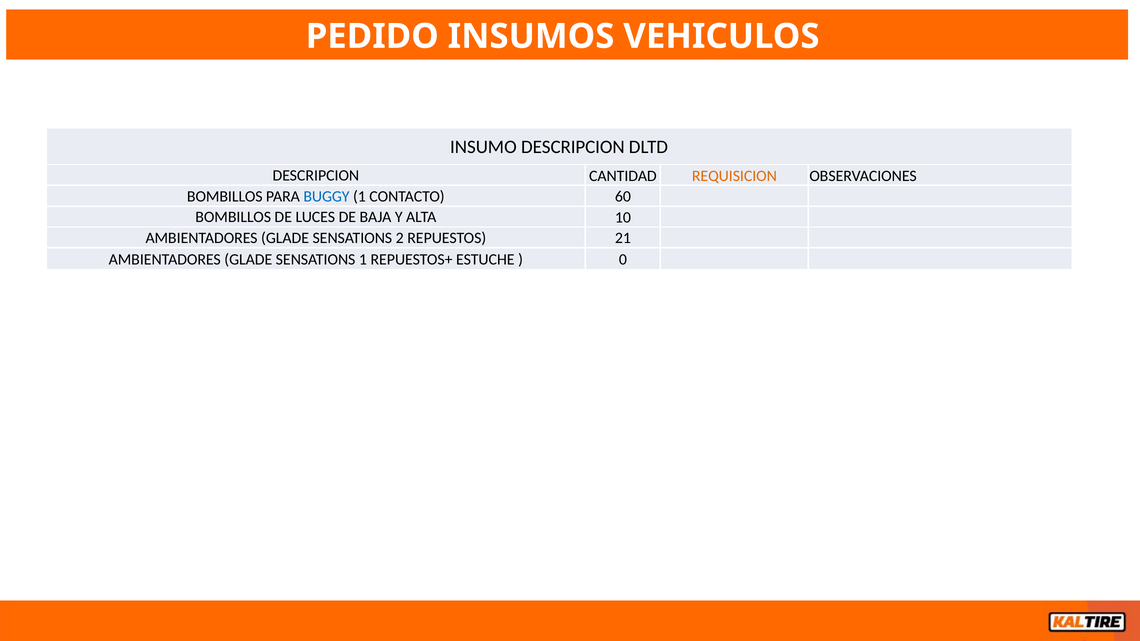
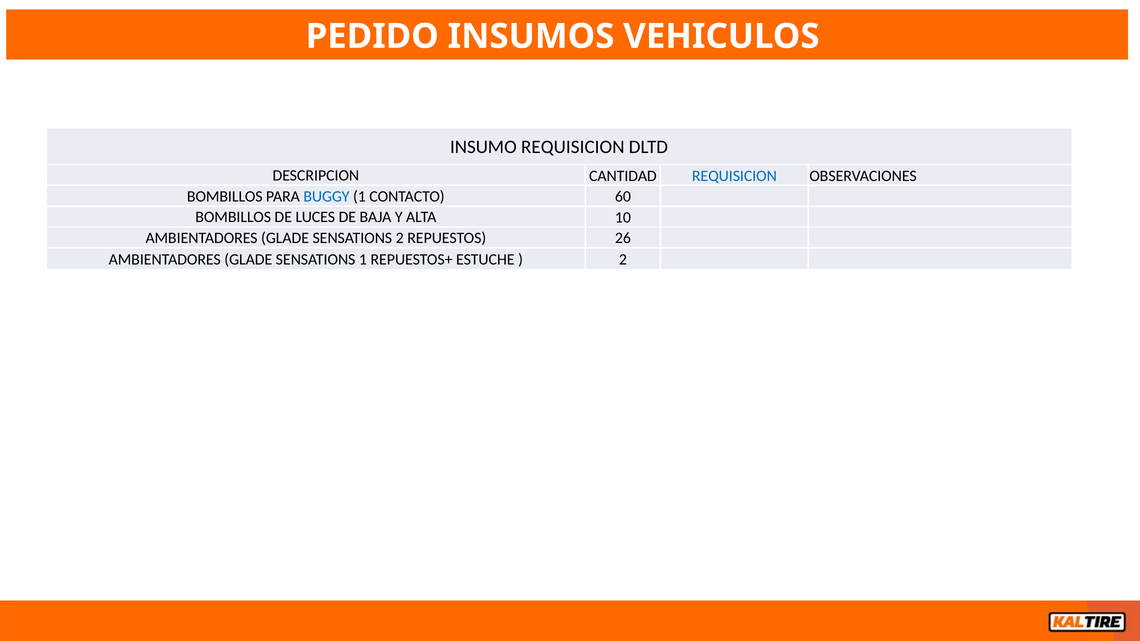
INSUMO DESCRIPCION: DESCRIPCION -> REQUISICION (573, 147)
REQUISICION colour: orange -> blue (734, 176)
21: 21 -> 26 (623, 238)
0: 0 -> 2 (623, 260)
